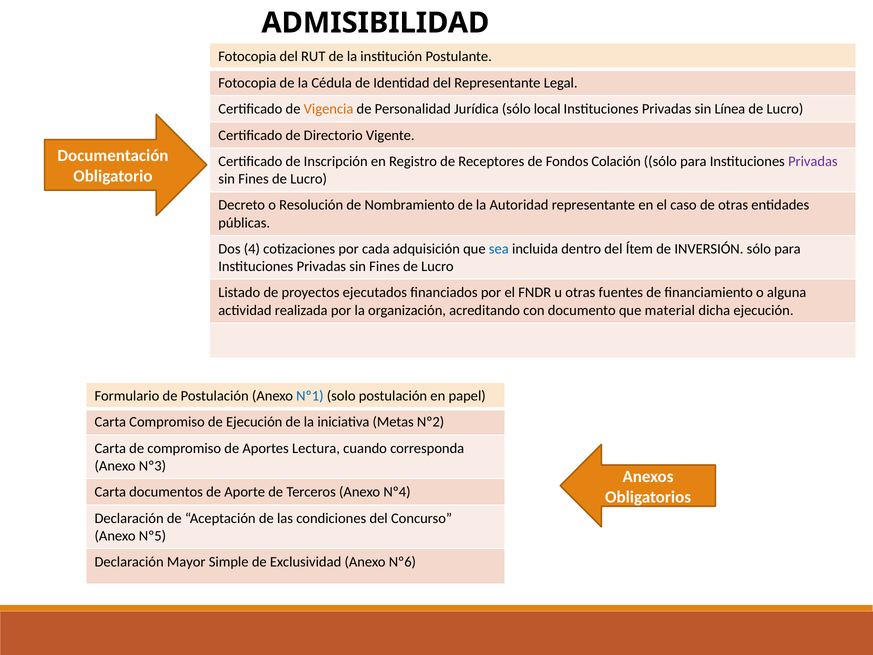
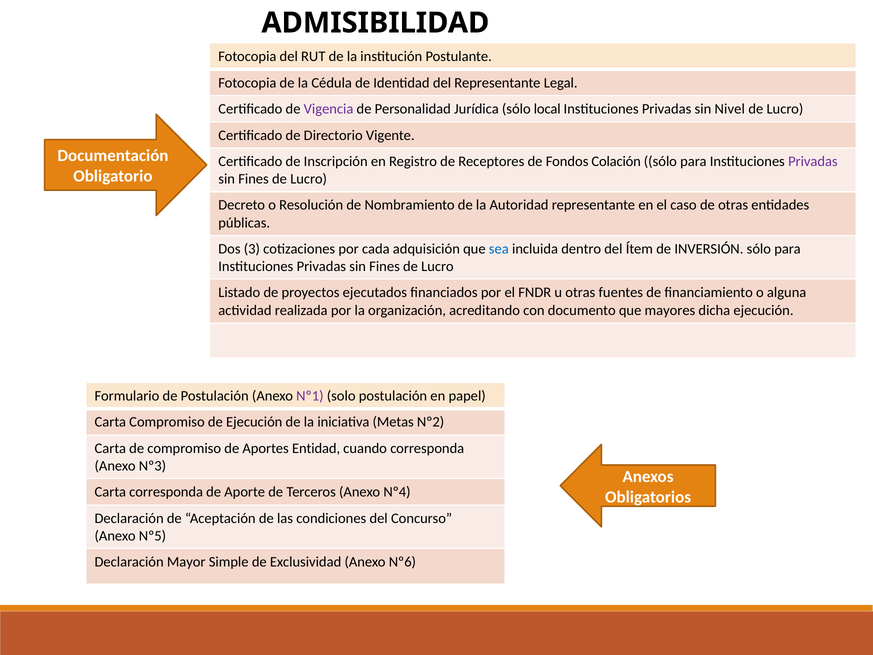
Vigencia colour: orange -> purple (329, 109)
Línea: Línea -> Nivel (730, 109)
4: 4 -> 3 (252, 249)
material: material -> mayores (670, 310)
Nº1 colour: blue -> purple (310, 396)
Lectura: Lectura -> Entidad (316, 448)
Carta documentos: documentos -> corresponda (166, 492)
